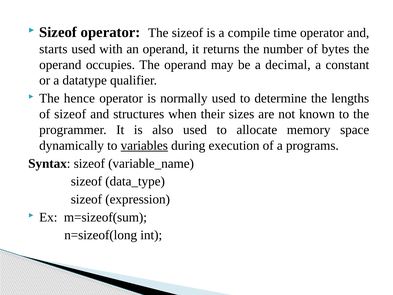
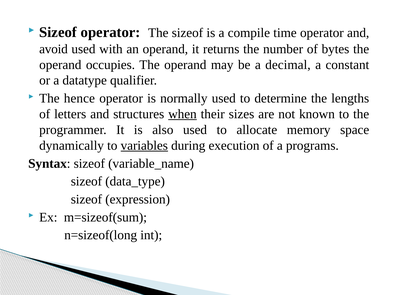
starts: starts -> avoid (53, 49)
of sizeof: sizeof -> letters (70, 114)
when underline: none -> present (182, 114)
